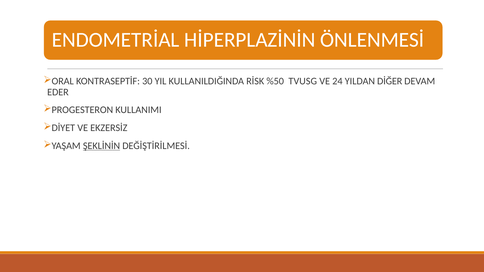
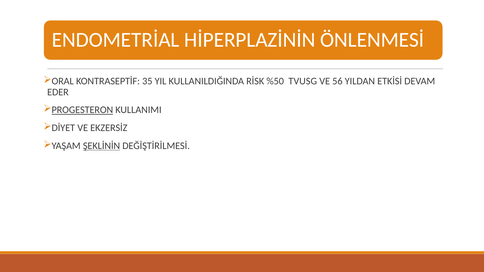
30: 30 -> 35 (147, 81)
24: 24 -> 56 (337, 81)
DİĞER: DİĞER -> ETKİSİ (390, 81)
PROGESTERON underline: none -> present (82, 110)
